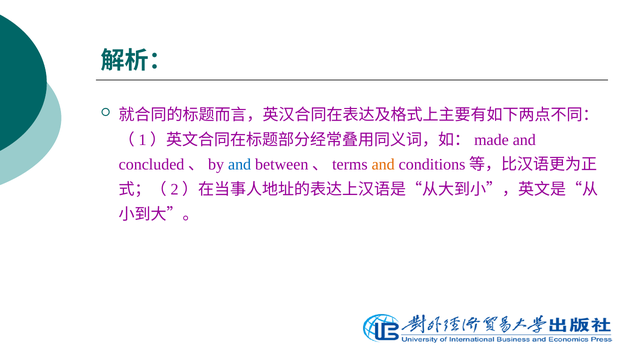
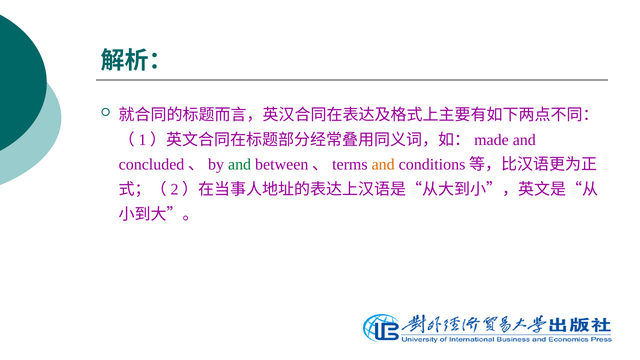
and colour: blue -> green (240, 165)
